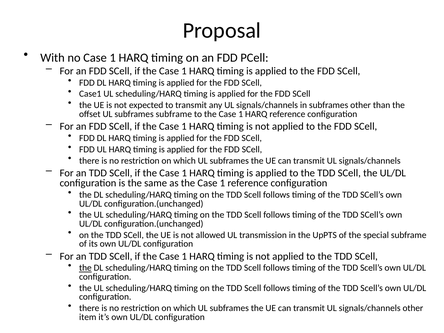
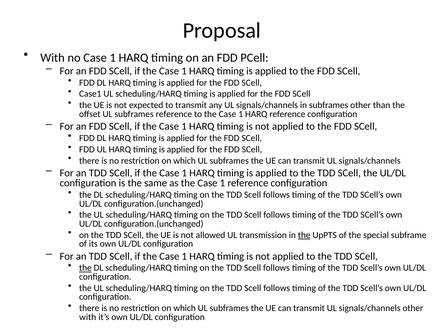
subframes subframe: subframe -> reference (174, 114)
the underline: none -> present (304, 235)
item: item -> with (88, 317)
